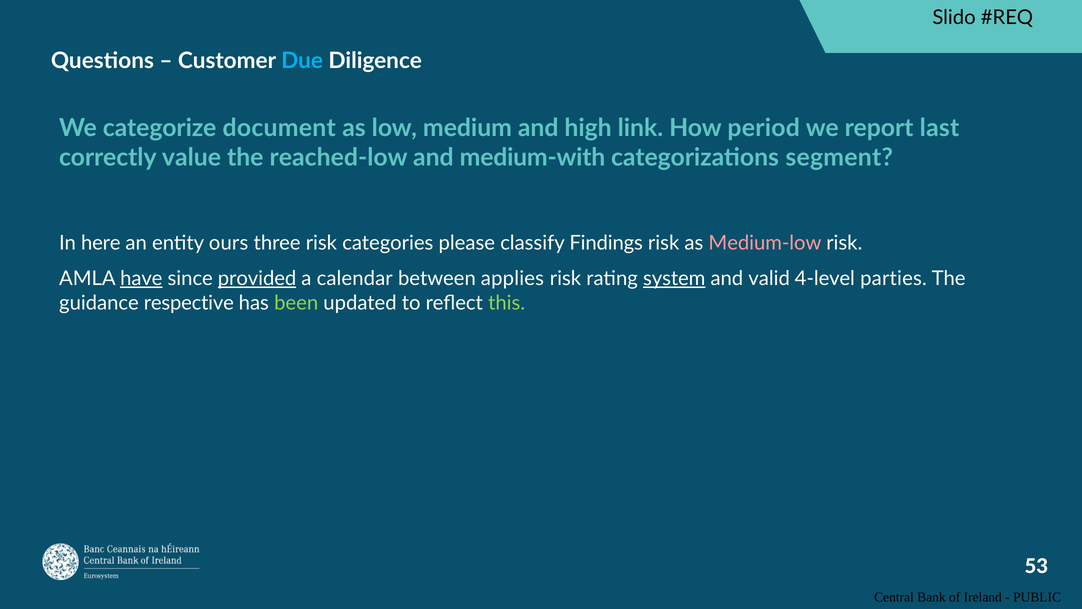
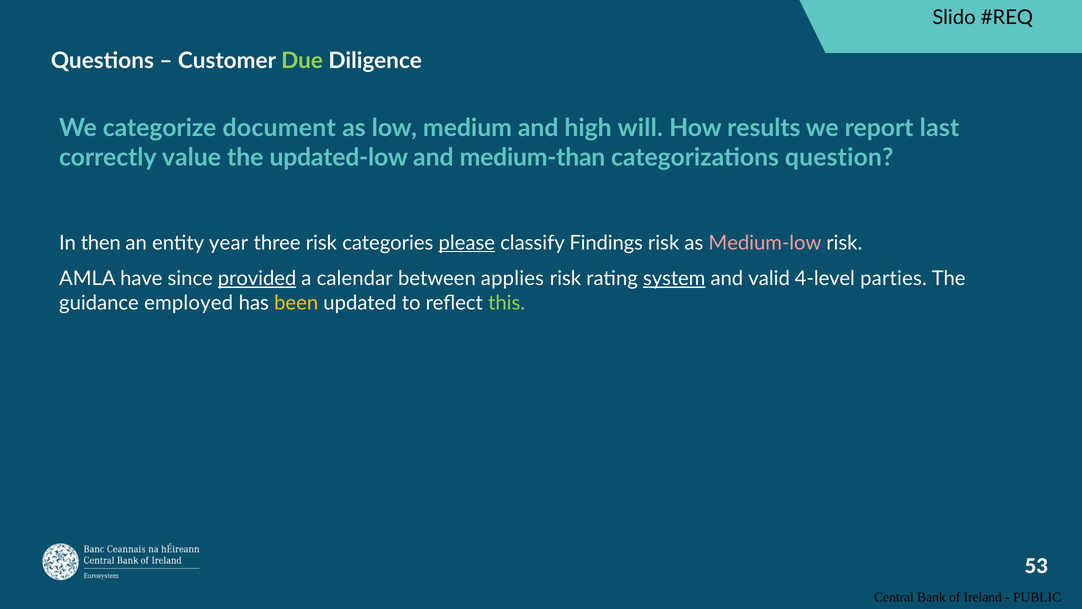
Due colour: light blue -> light green (302, 61)
link: link -> will (640, 128)
period: period -> results (764, 128)
reached-low: reached-low -> updated-low (339, 158)
medium-with: medium-with -> medium-than (533, 158)
segment: segment -> question (839, 158)
here: here -> then (101, 243)
ours: ours -> year (229, 243)
please underline: none -> present (467, 243)
have underline: present -> none (141, 278)
respective: respective -> employed (189, 303)
been colour: light green -> yellow (296, 303)
